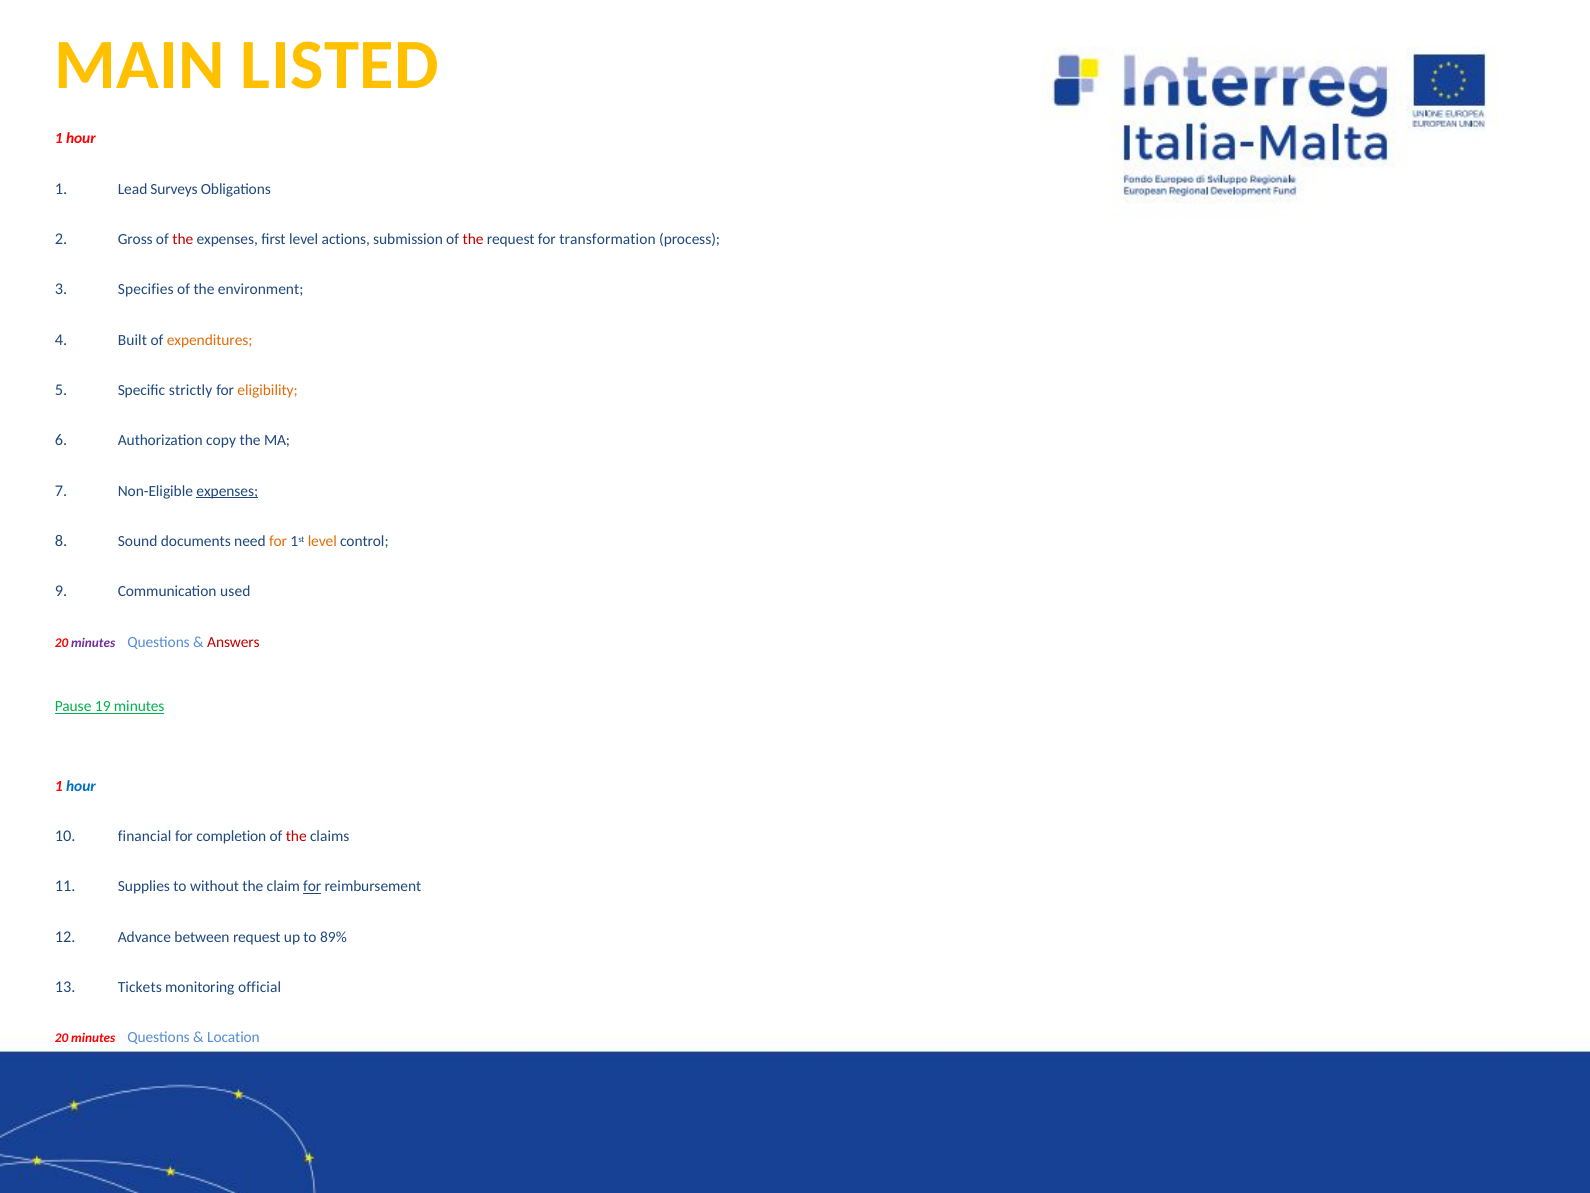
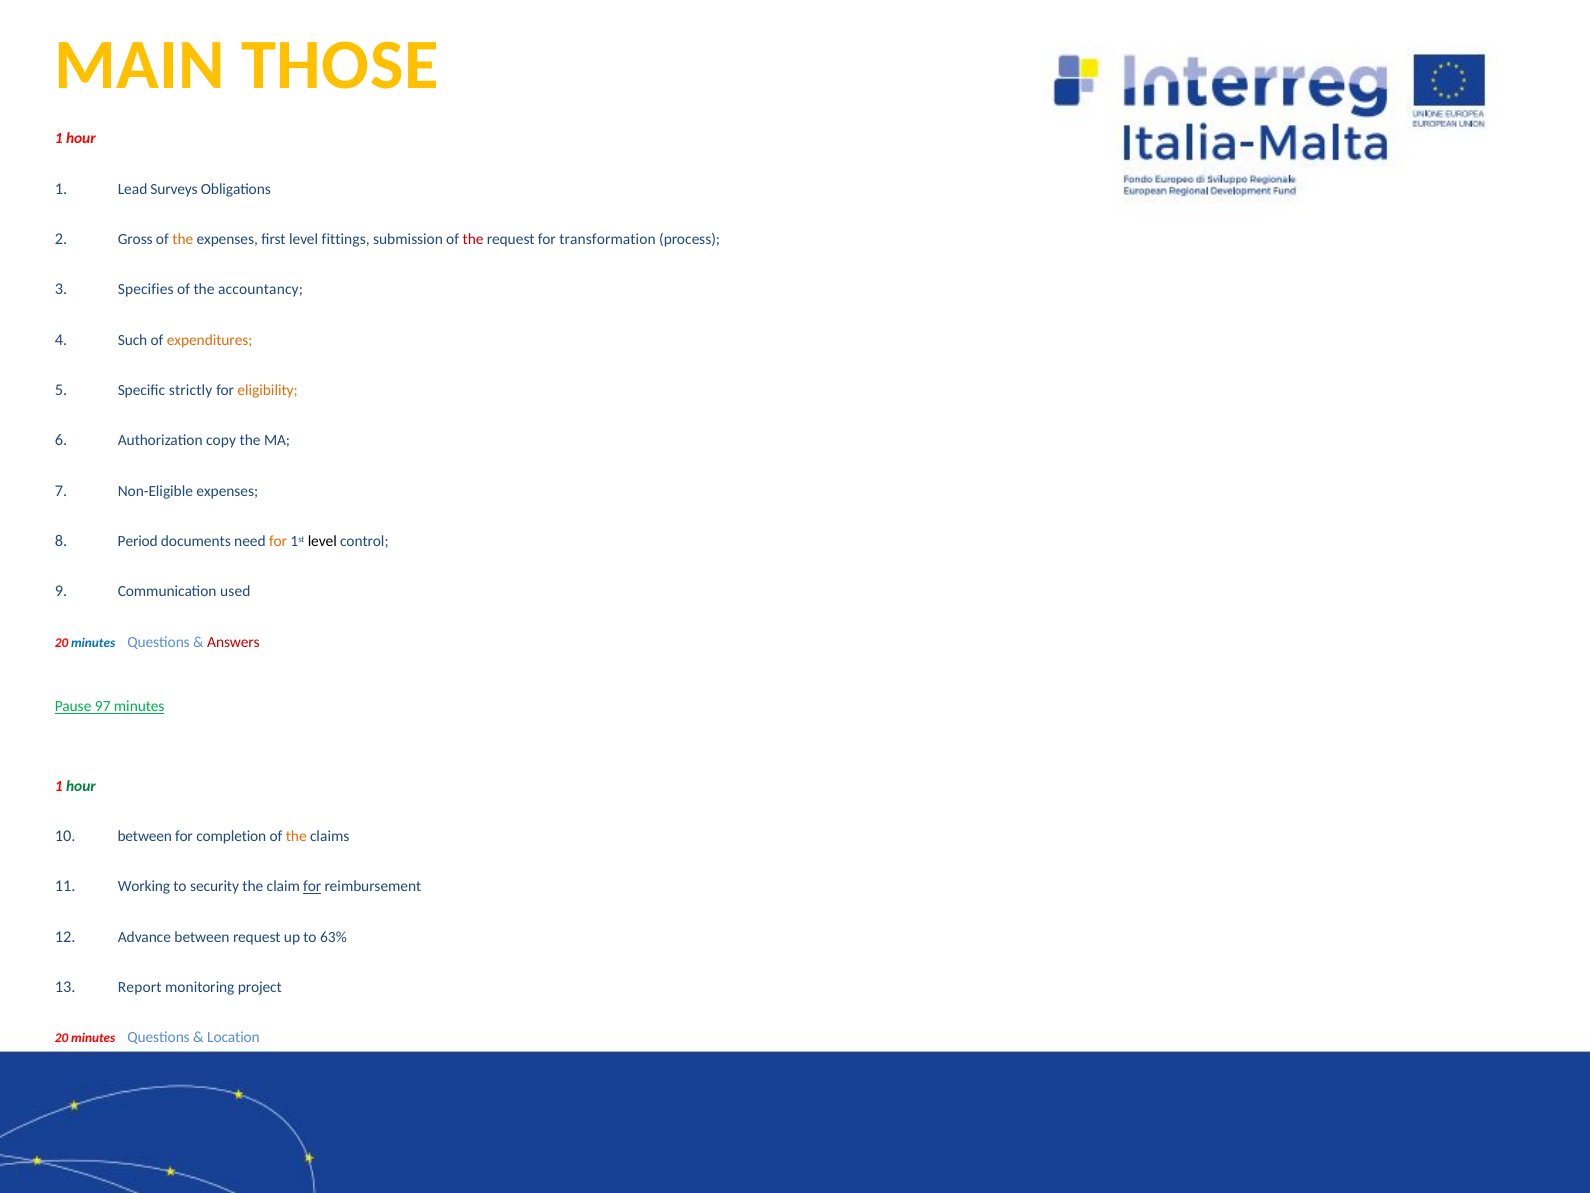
LISTED: LISTED -> THOSE (340, 65)
the colour: red -> orange (183, 239)
actions: actions -> fittings (346, 239)
environment: environment -> accountancy (261, 290)
Built: Built -> Such (133, 340)
expenses underline: present -> none (227, 491)
Sound: Sound -> Period (138, 541)
level colour: orange -> black (322, 541)
minutes colour: purple -> blue (93, 643)
19: 19 -> 97 (103, 706)
hour colour: blue -> green (81, 786)
financial: financial -> between (145, 836)
the colour: red -> orange (296, 836)
Supplies: Supplies -> Working (144, 886)
without: without -> security (215, 886)
89%: 89% -> 63% (333, 937)
Tickets: Tickets -> Report (140, 987)
official: official -> project (260, 987)
